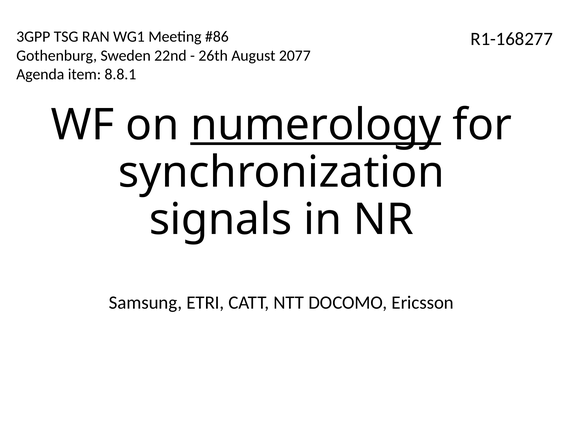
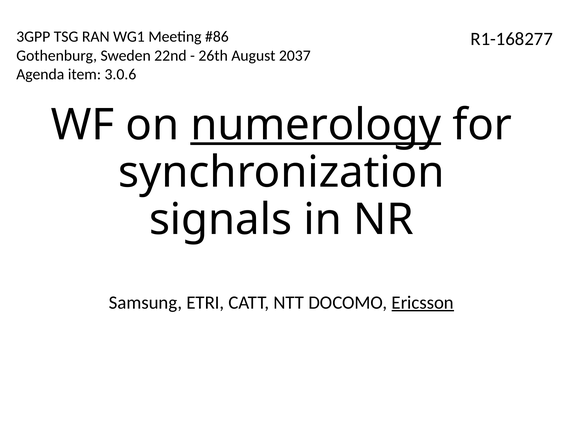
2077: 2077 -> 2037 (295, 55)
8.8.1: 8.8.1 -> 3.0.6 (120, 74)
Ericsson underline: none -> present (423, 302)
